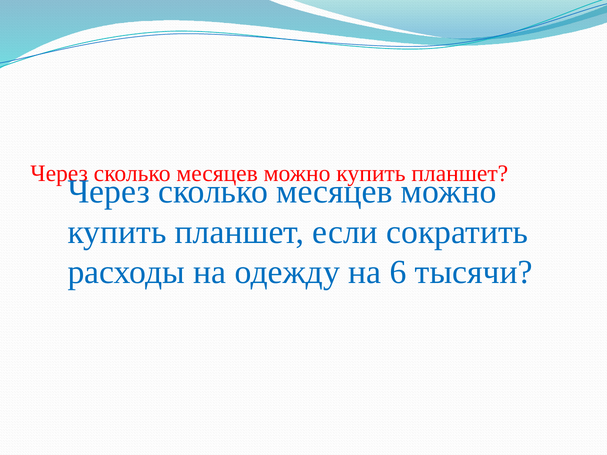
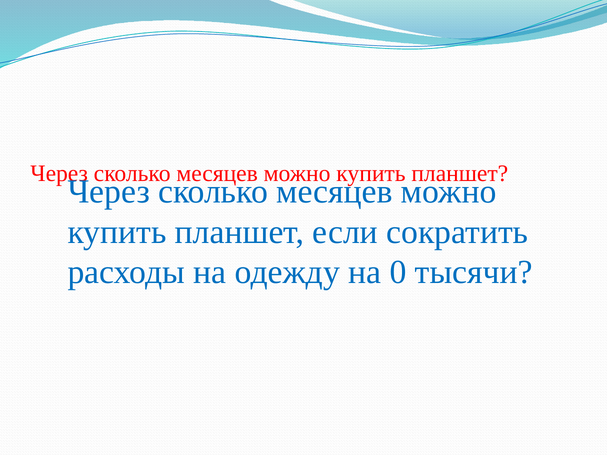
6: 6 -> 0 (398, 272)
